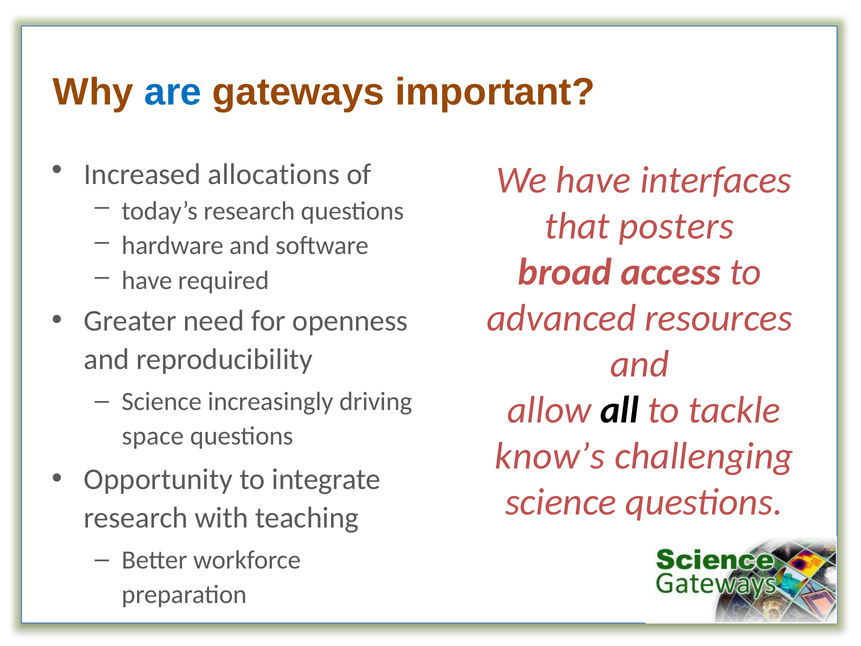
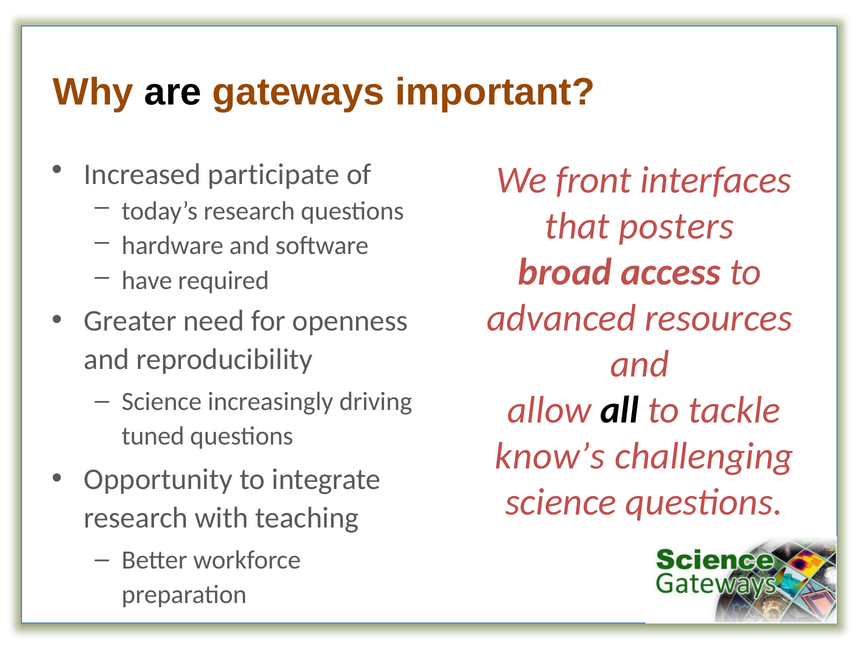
are colour: blue -> black (173, 92)
allocations: allocations -> participate (274, 174)
We have: have -> front (594, 180)
space: space -> tuned (153, 436)
